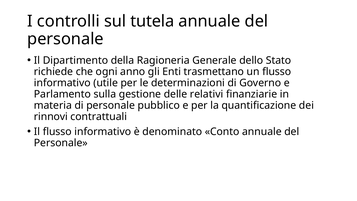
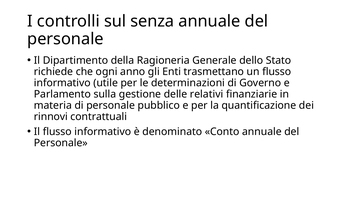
tutela: tutela -> senza (152, 21)
